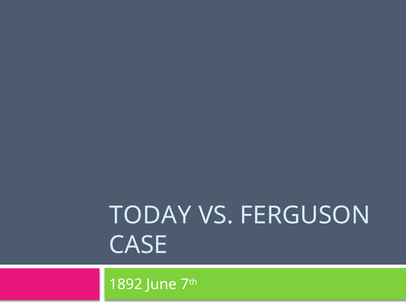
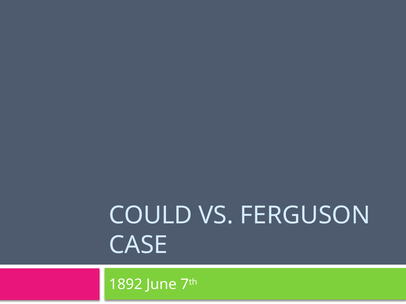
TODAY: TODAY -> COULD (151, 216)
